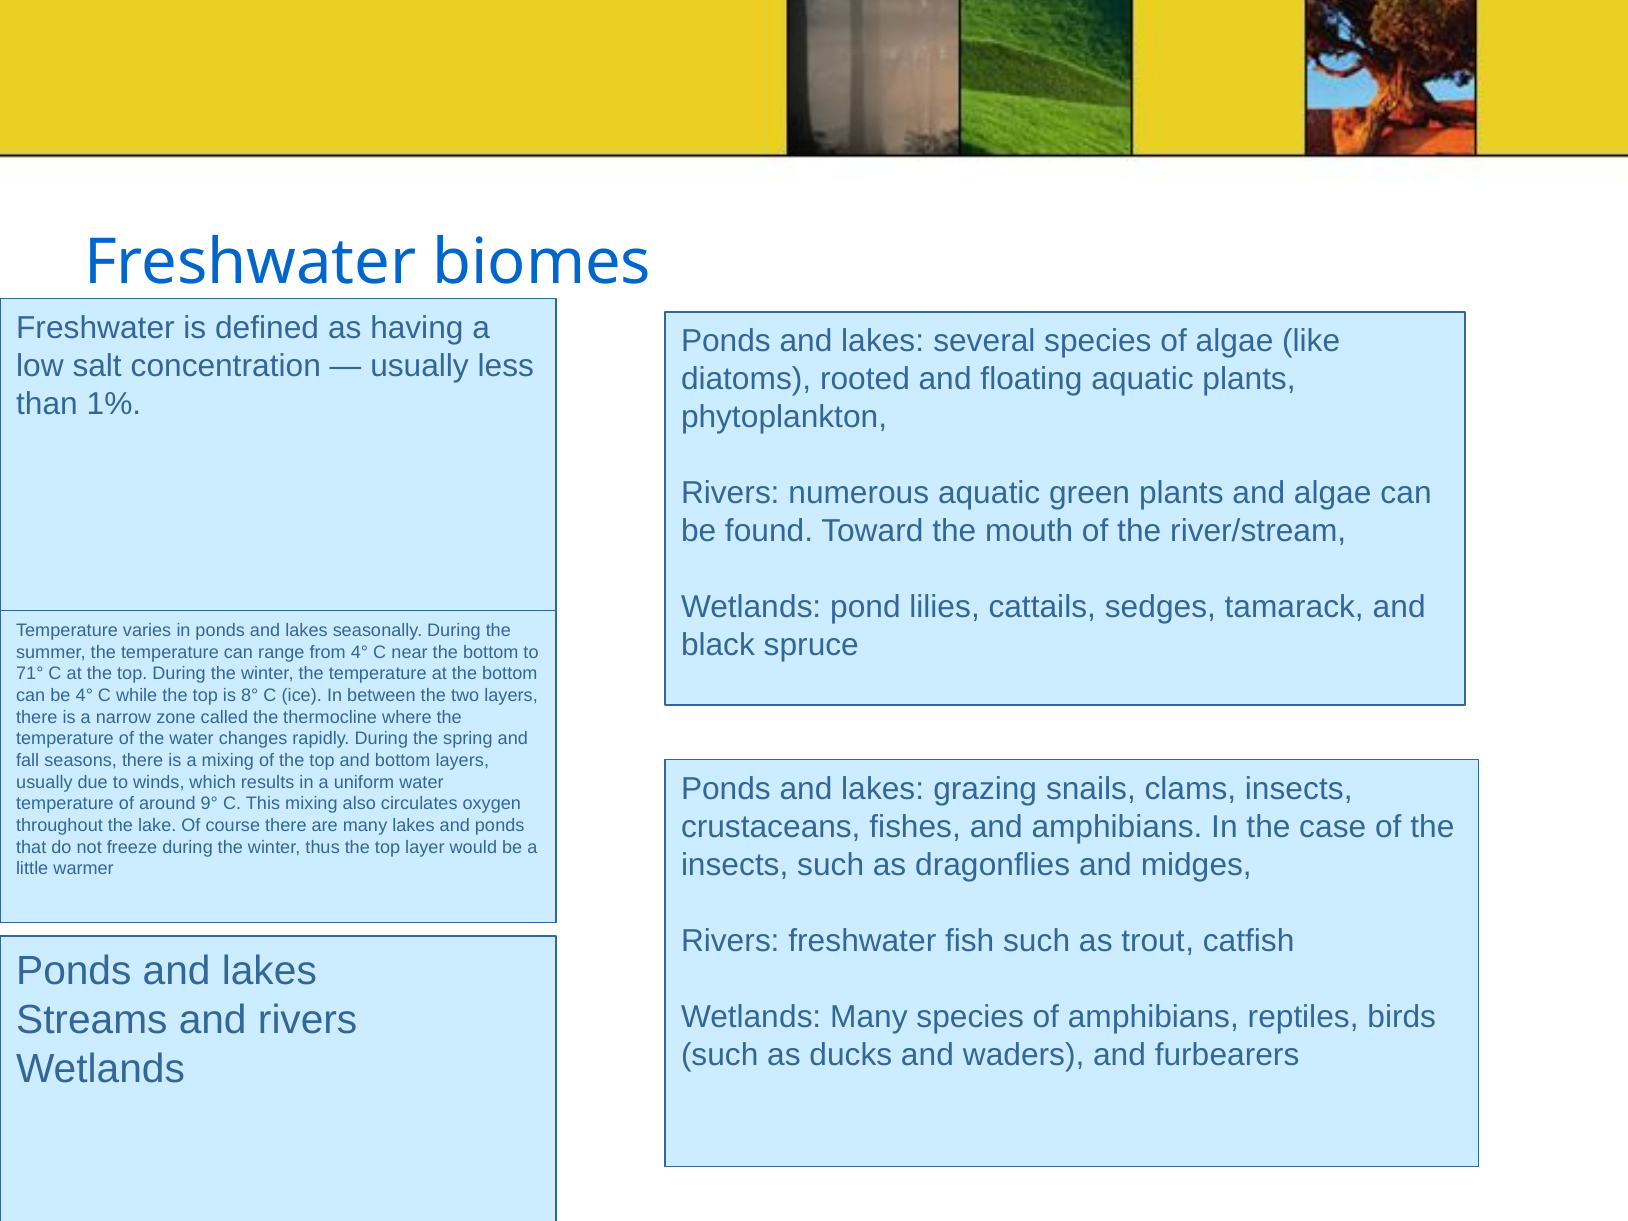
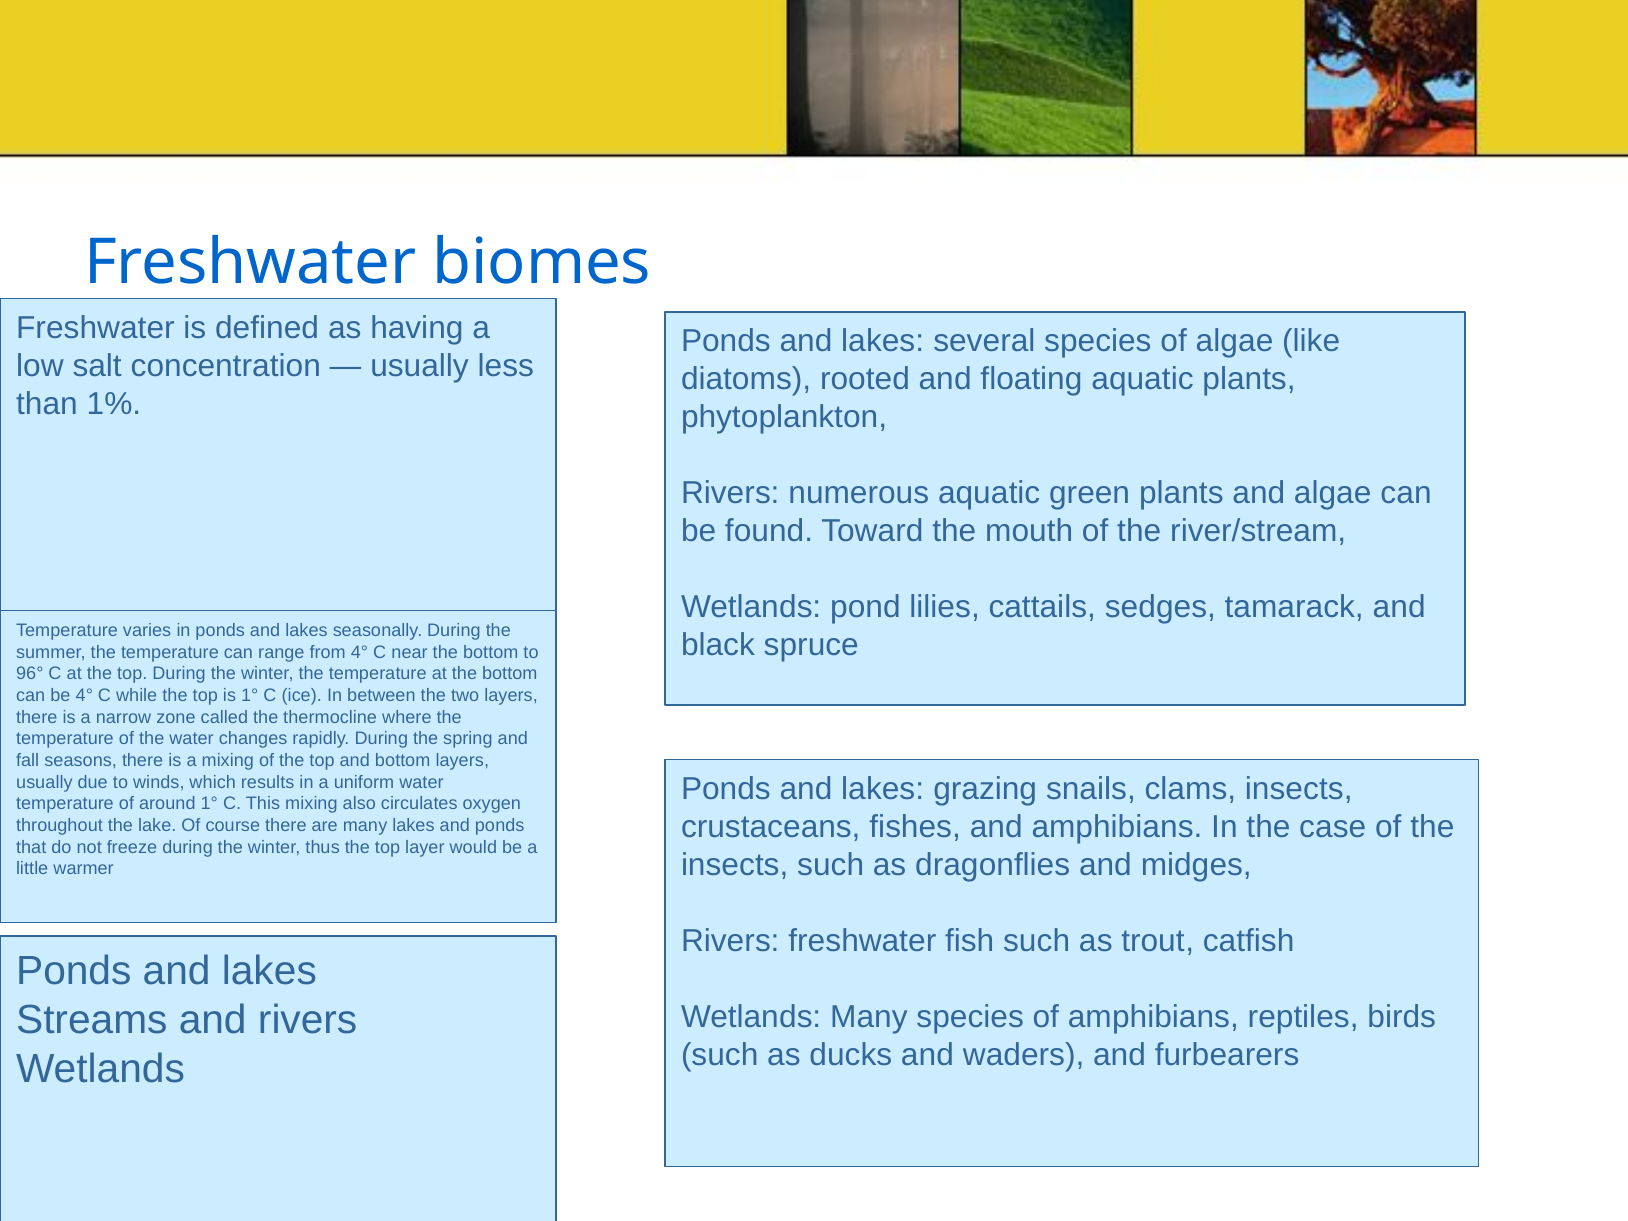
71°: 71° -> 96° (30, 674)
is 8°: 8° -> 1° (250, 696)
around 9°: 9° -> 1° (209, 804)
